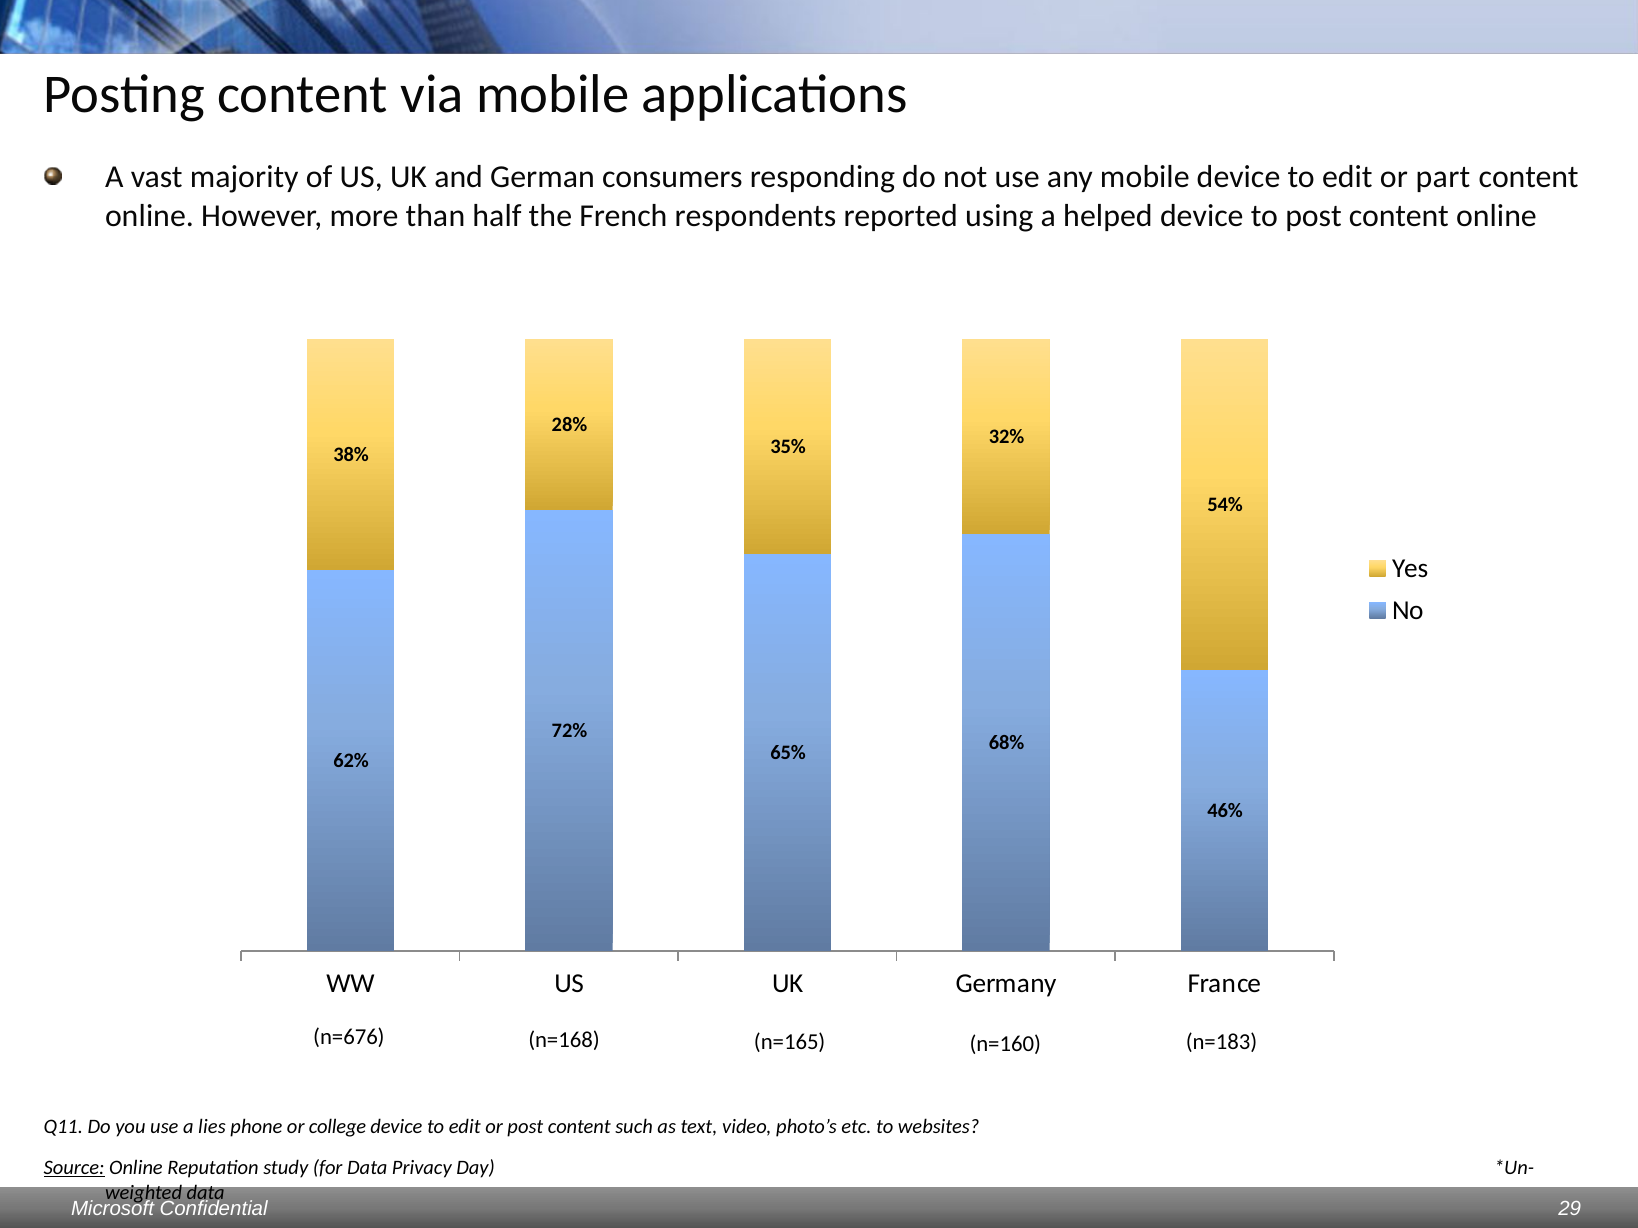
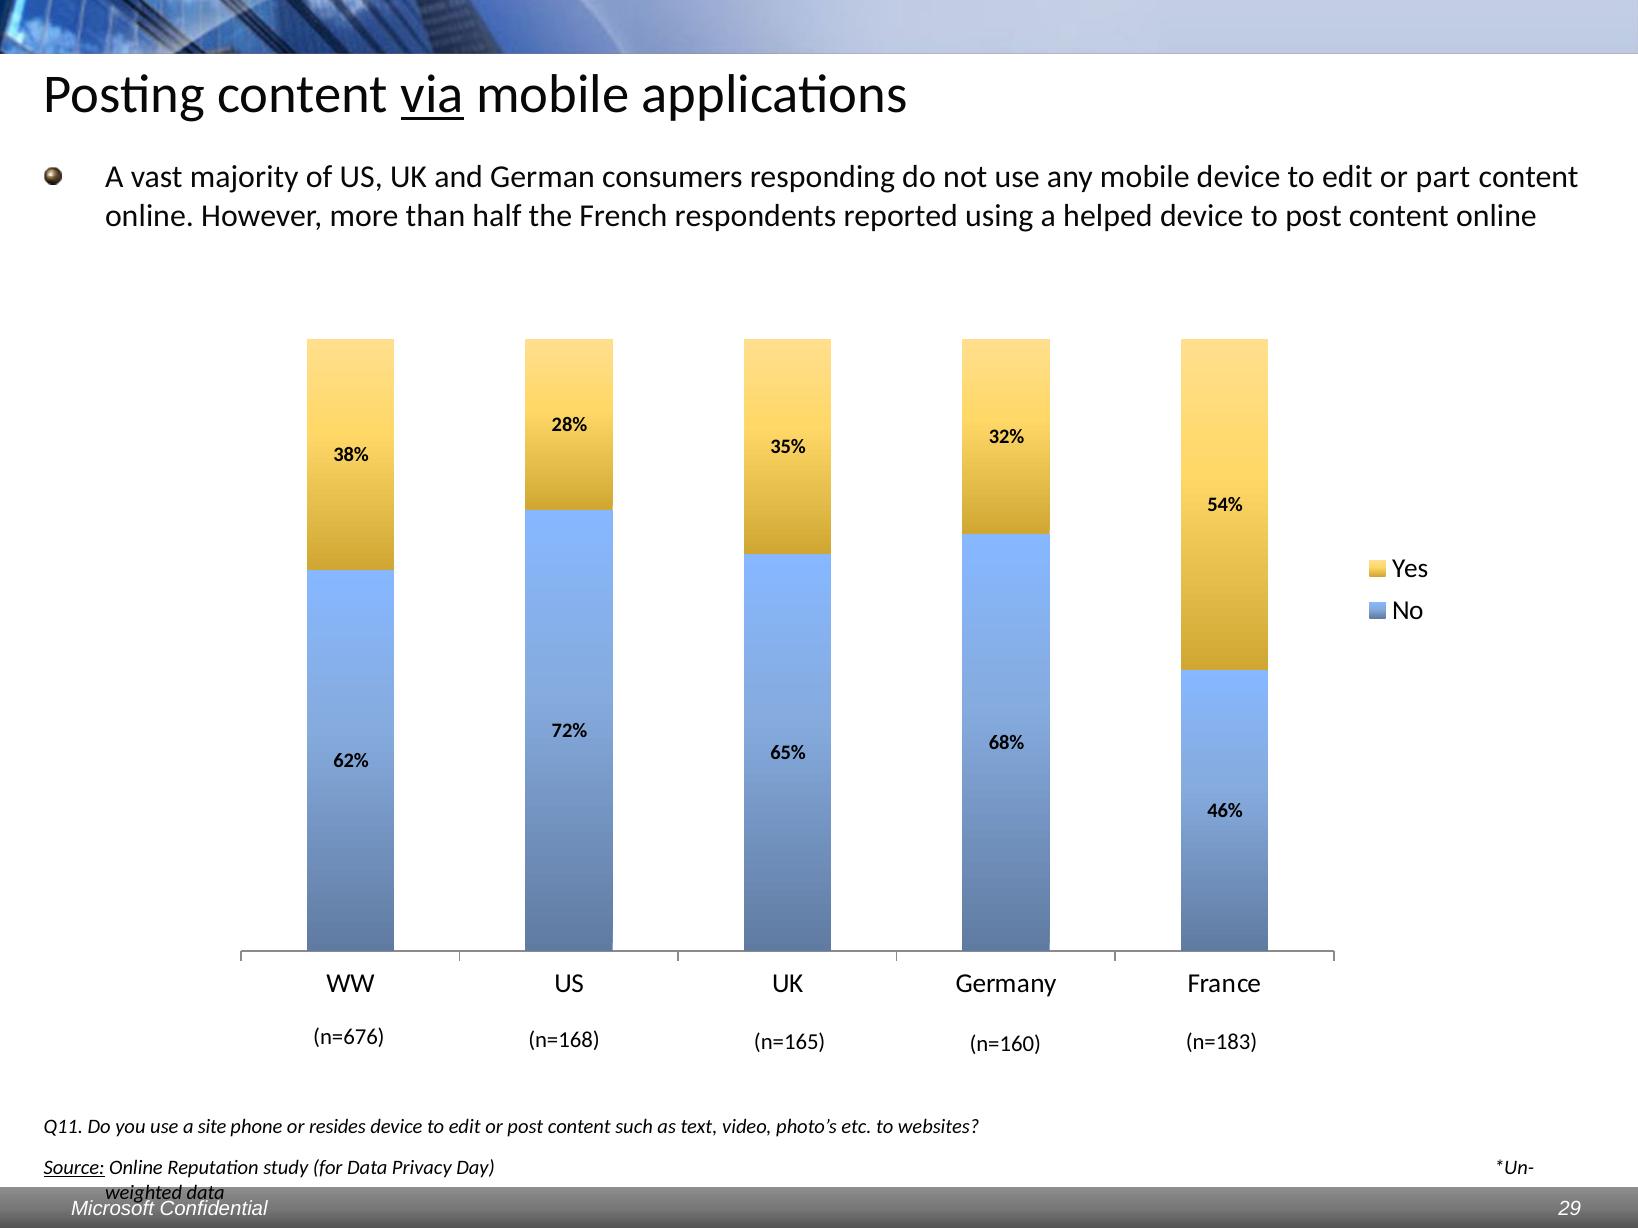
via underline: none -> present (432, 95)
lies: lies -> site (212, 1128)
college: college -> resides (337, 1128)
